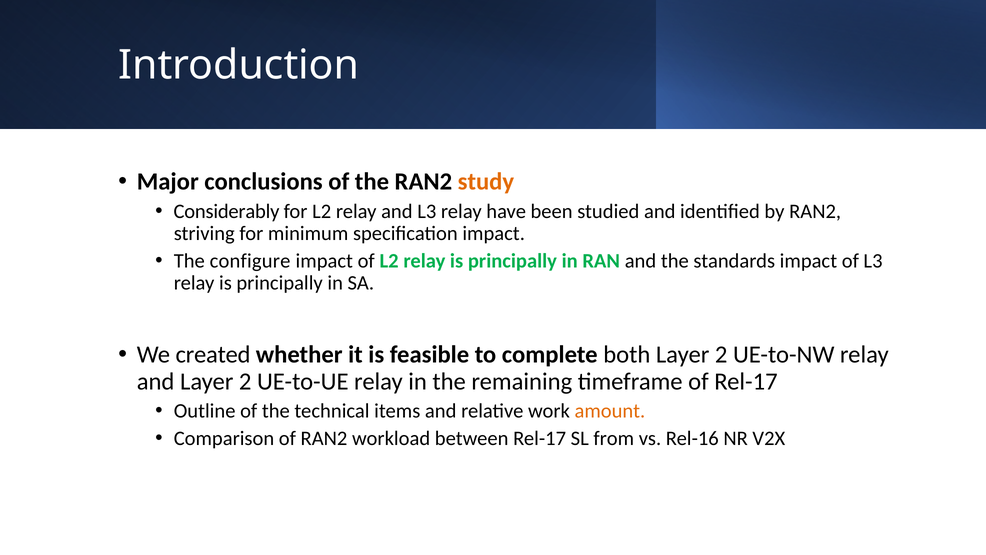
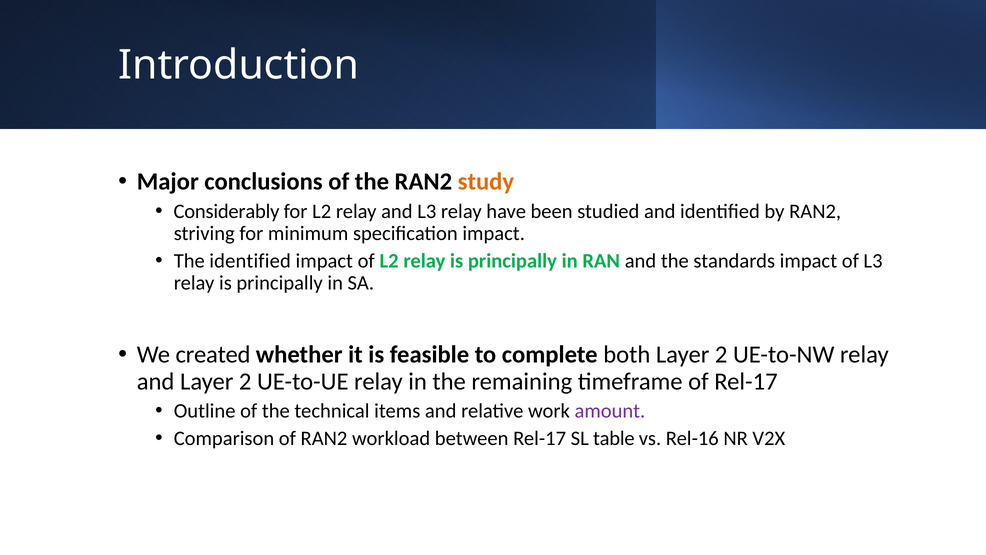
The configure: configure -> identified (250, 261)
amount colour: orange -> purple (610, 411)
from: from -> table (614, 438)
